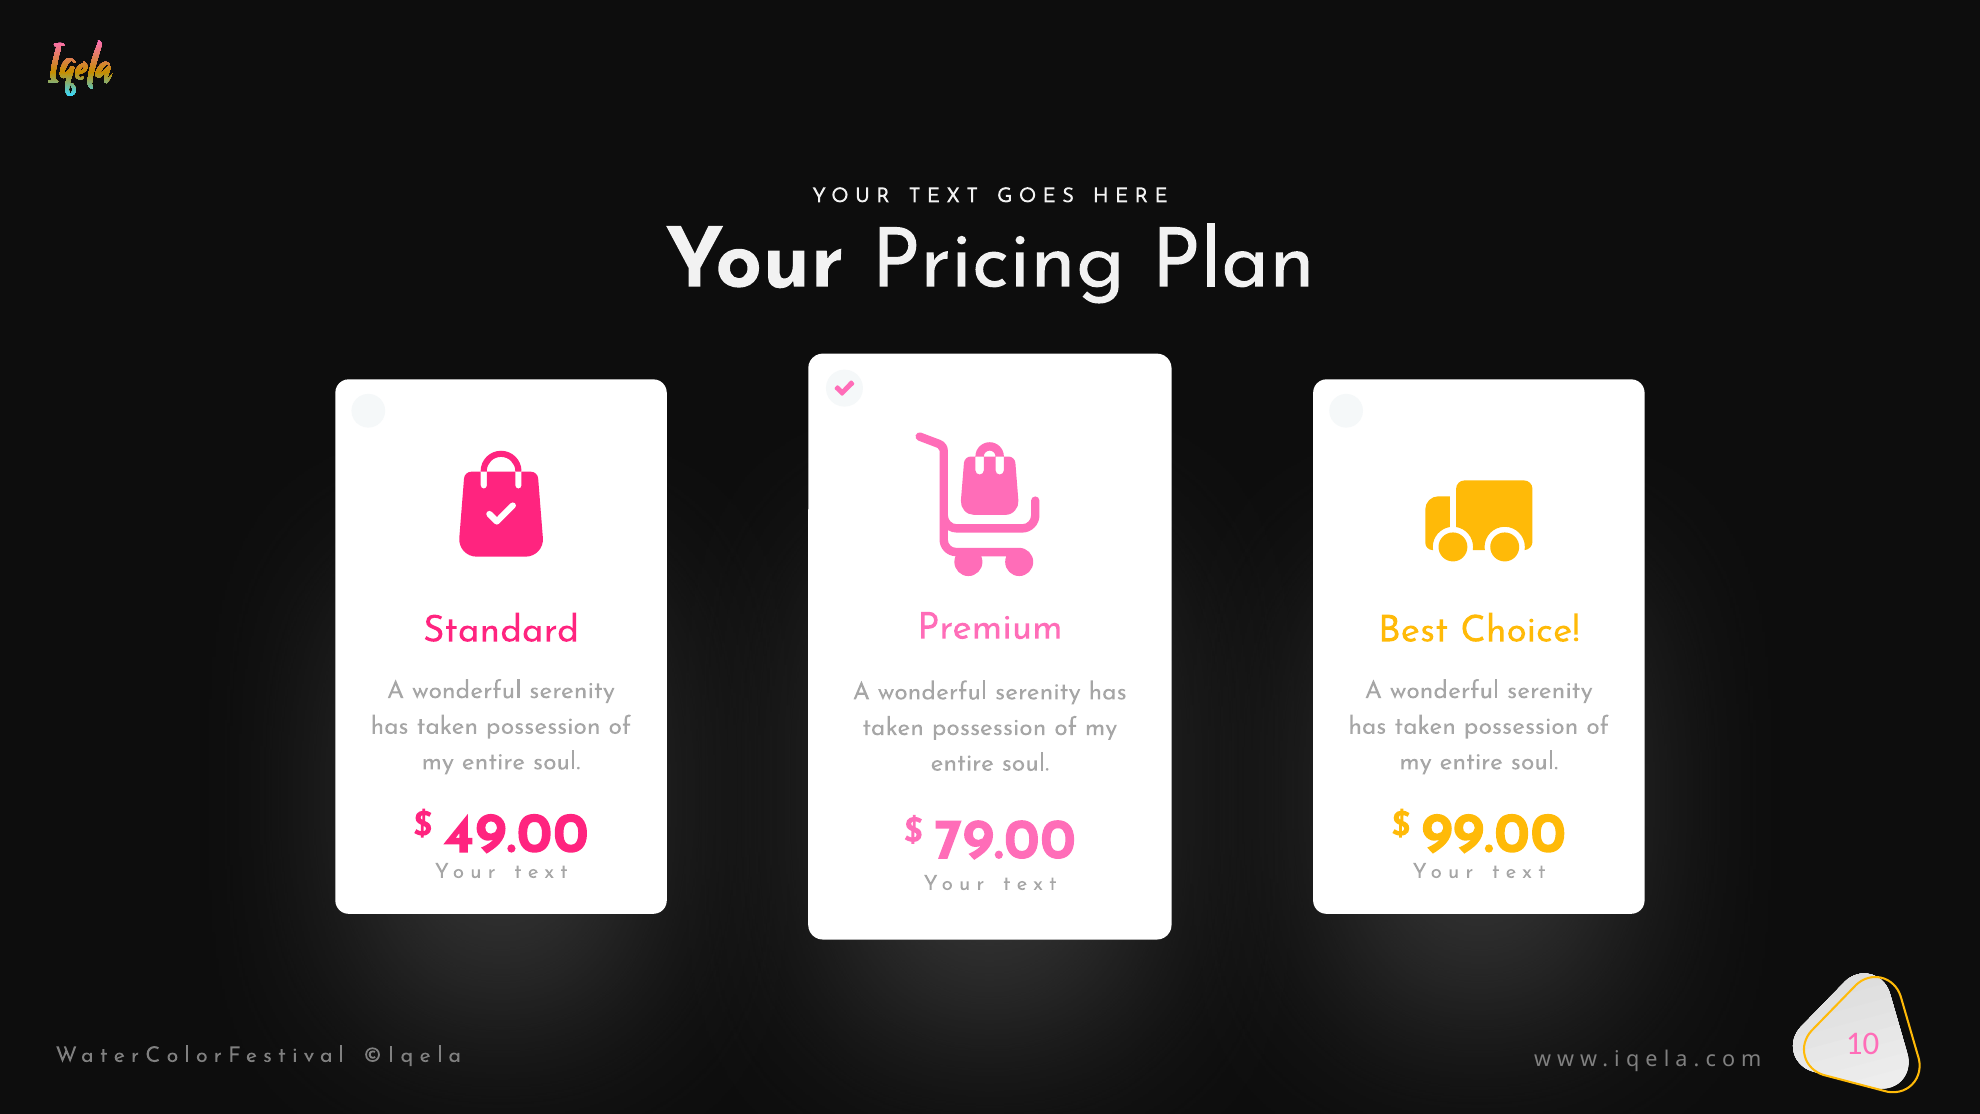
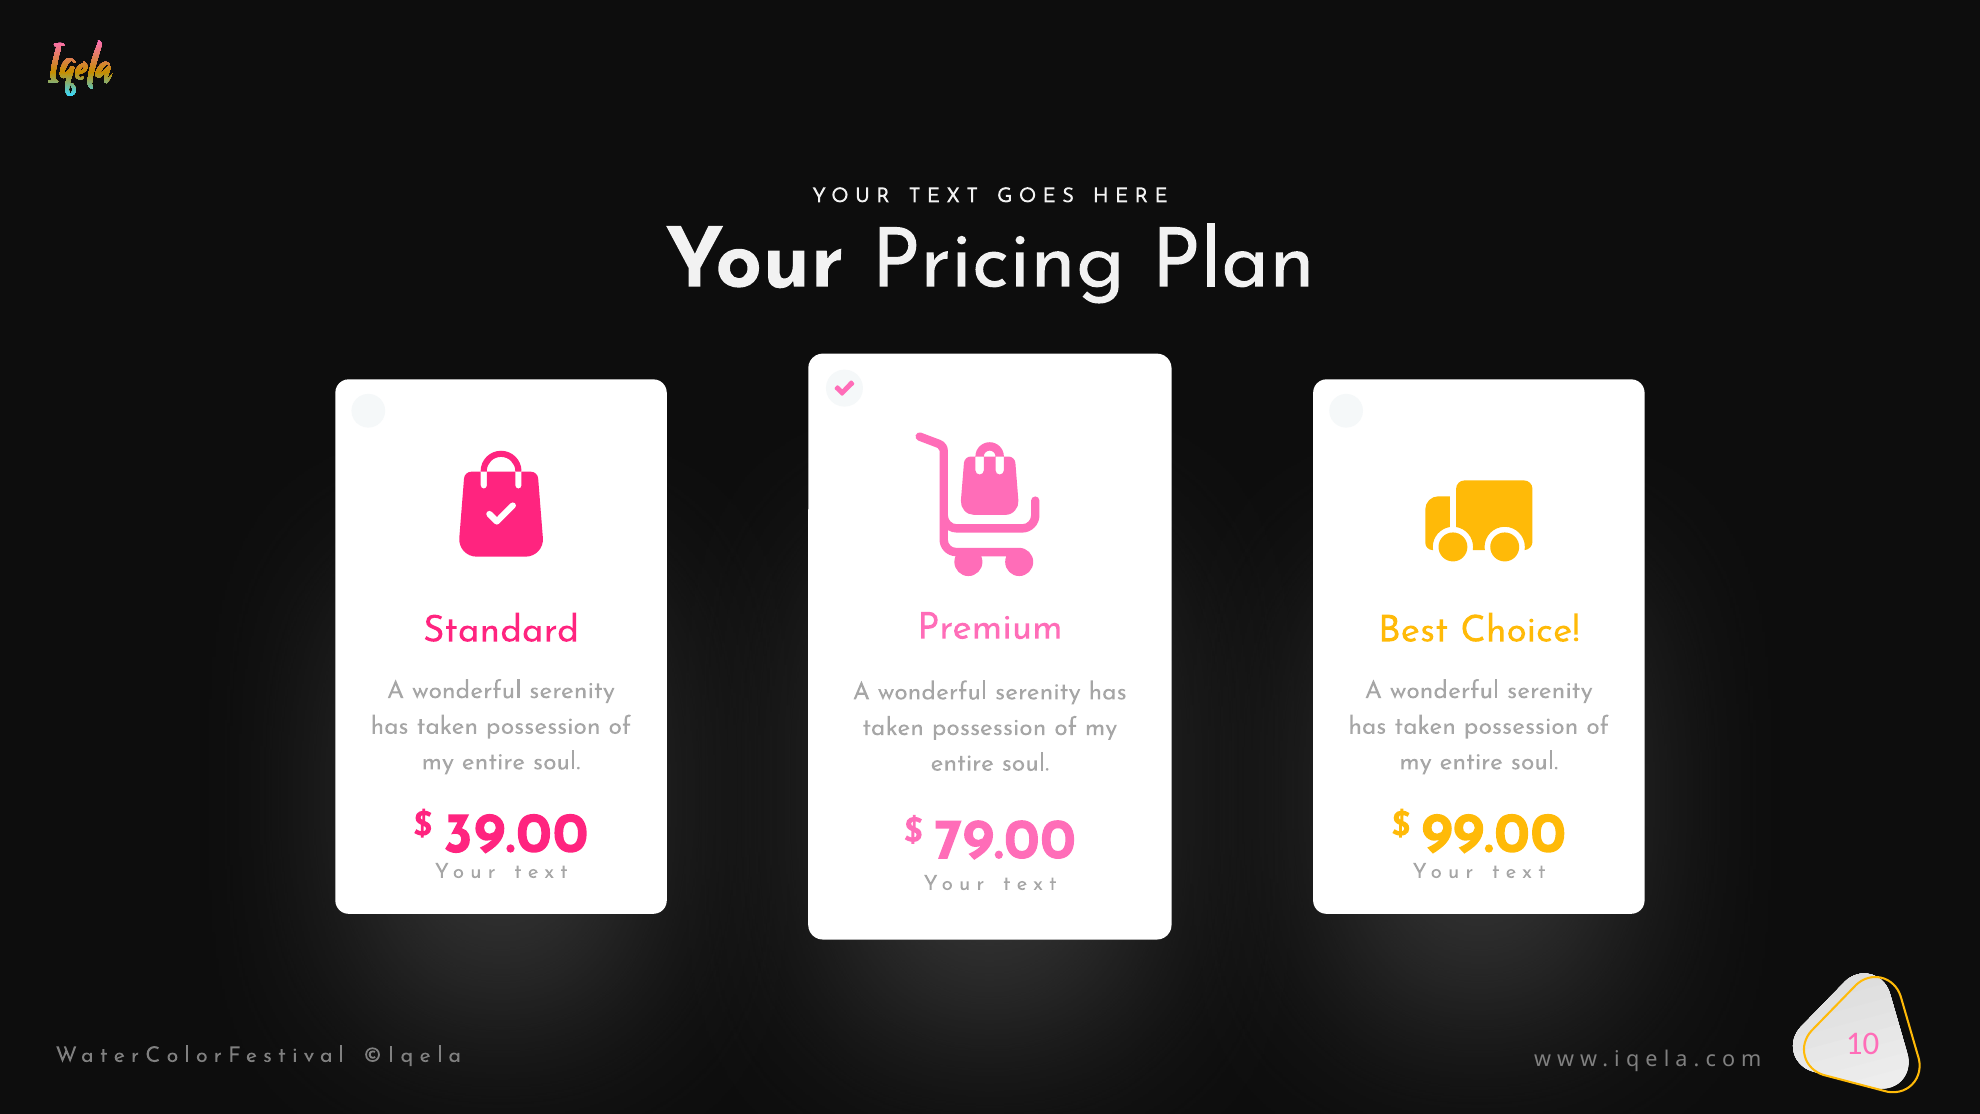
49.00: 49.00 -> 39.00 (516, 833)
